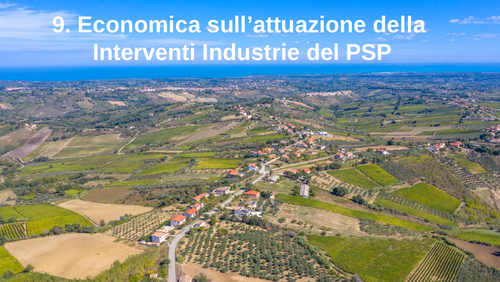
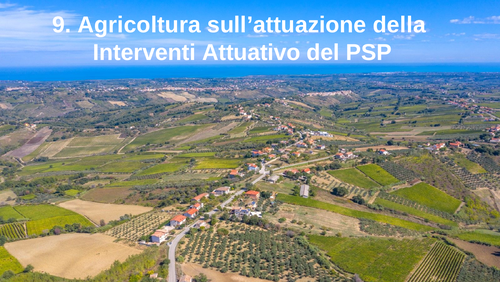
Economica: Economica -> Agricoltura (139, 25)
Industrie: Industrie -> Attuativo (251, 52)
